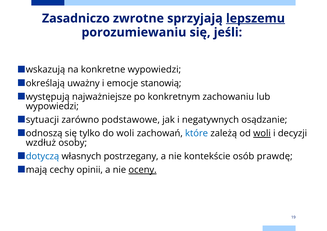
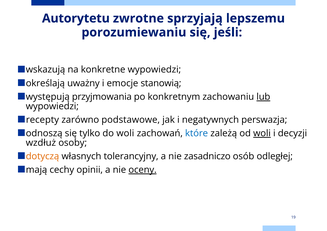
Zasadniczo: Zasadniczo -> Autorytetu (76, 18)
lepszemu underline: present -> none (255, 18)
najważniejsze: najważniejsze -> przyjmowania (102, 97)
lub underline: none -> present (263, 97)
sytuacji: sytuacji -> recepty (42, 120)
osądzanie: osądzanie -> perswazja (264, 120)
dotyczą colour: blue -> orange (42, 156)
postrzegany: postrzegany -> tolerancyjny (131, 156)
kontekście: kontekście -> zasadniczo (207, 156)
prawdę: prawdę -> odległej (275, 156)
